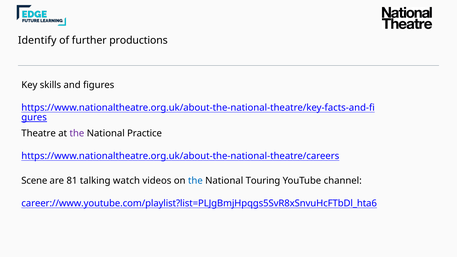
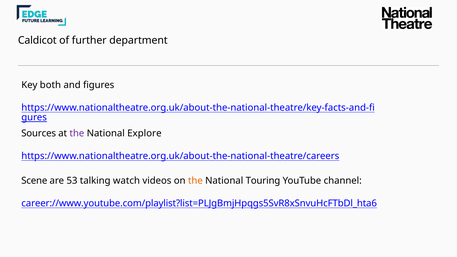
Identify: Identify -> Caldicot (37, 40)
productions: productions -> department (138, 40)
skills: skills -> both (50, 85)
Theatre: Theatre -> Sources (39, 133)
Practice: Practice -> Explore (144, 133)
81: 81 -> 53 (72, 181)
the colour: blue -> orange (195, 181)
